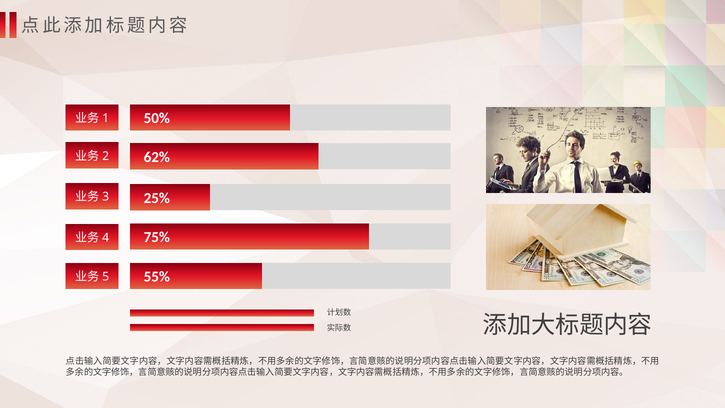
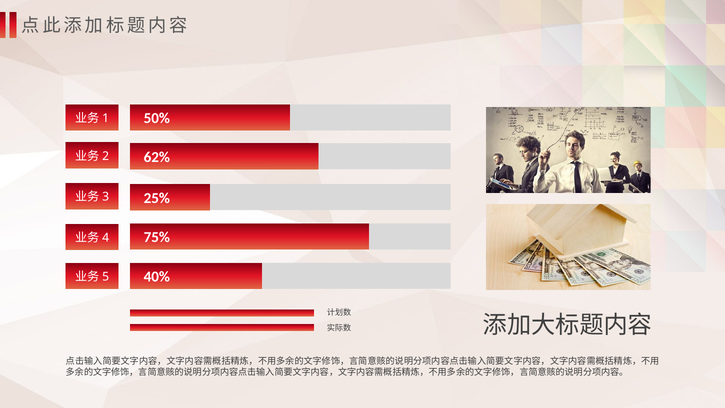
55%: 55% -> 40% (157, 277)
